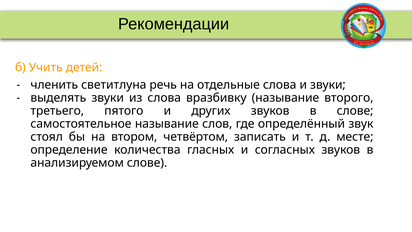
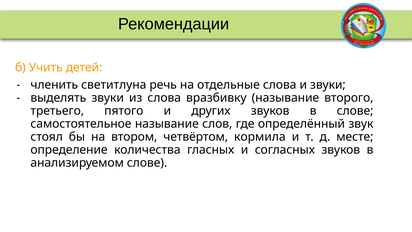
записать: записать -> кормила (260, 137)
